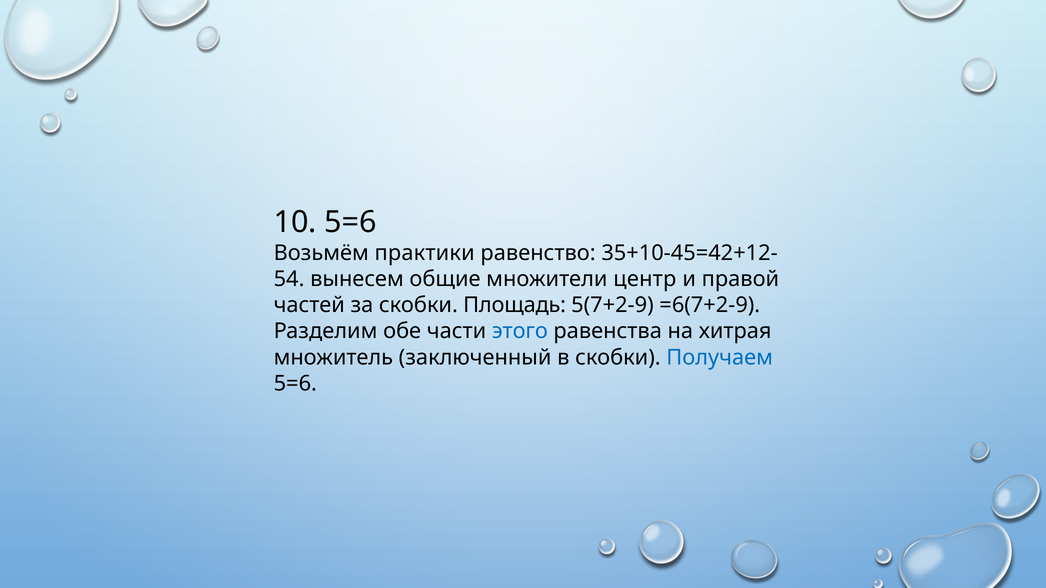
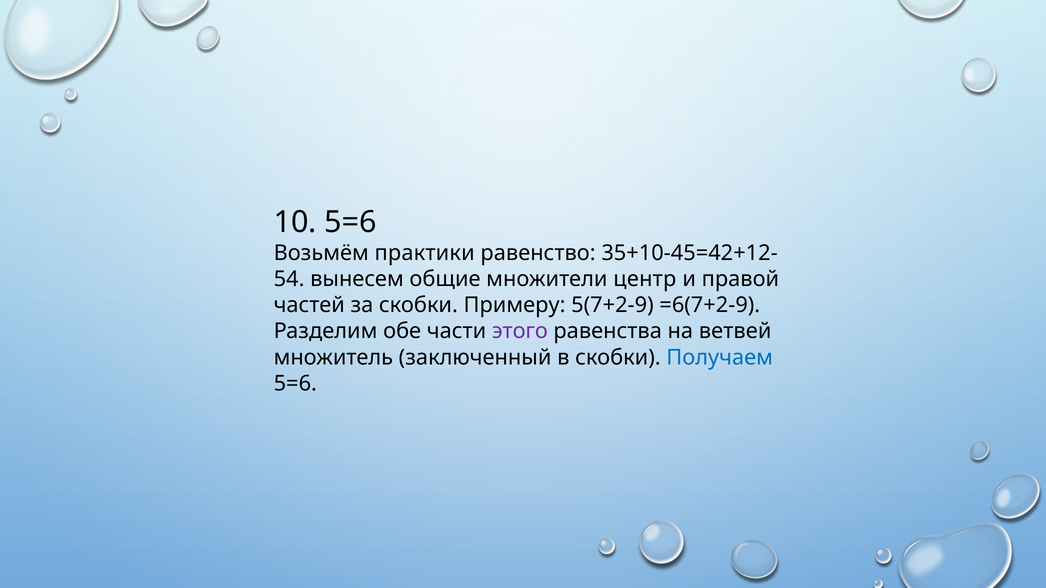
Площадь: Площадь -> Примеру (515, 305)
этого colour: blue -> purple (520, 331)
хитрая: хитрая -> ветвей (735, 331)
